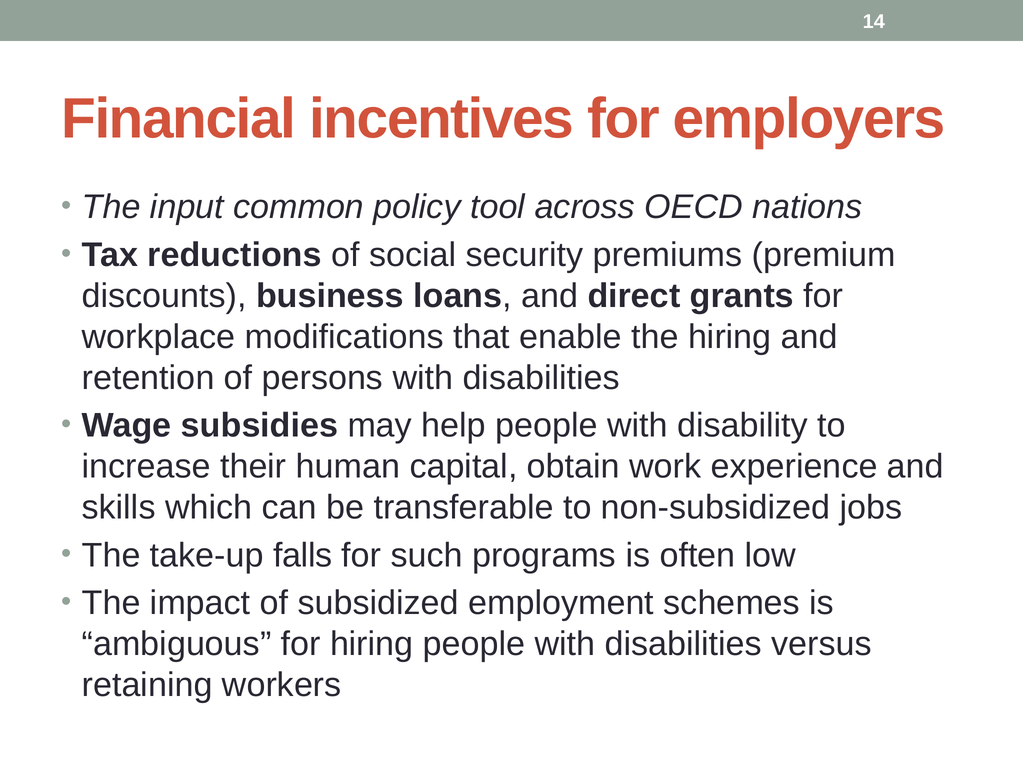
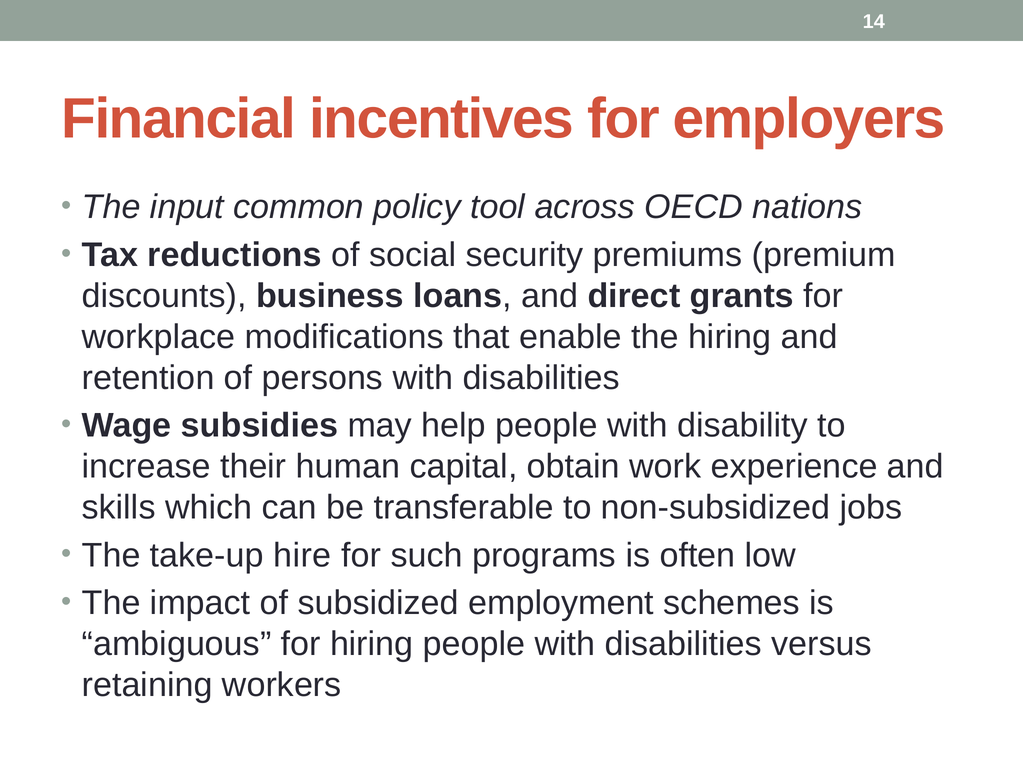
falls: falls -> hire (302, 555)
